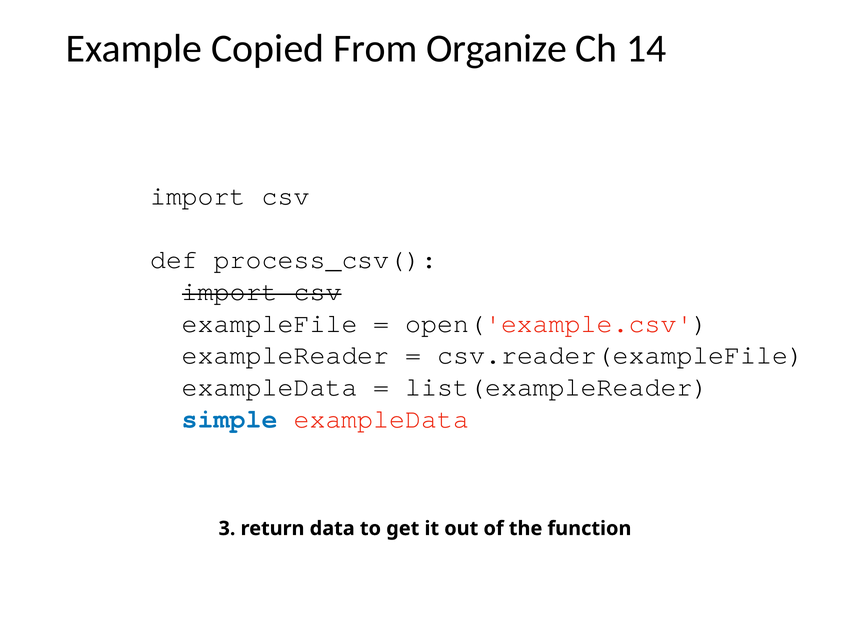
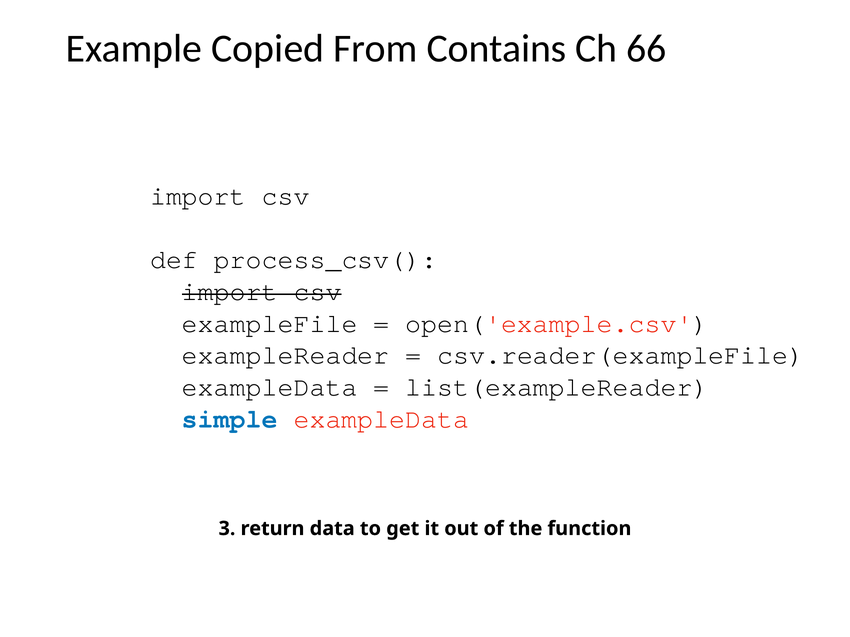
Organize: Organize -> Contains (497, 49)
14: 14 -> 66 (646, 49)
